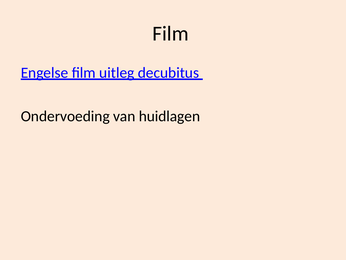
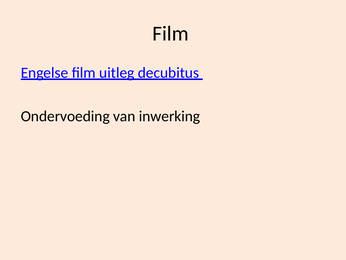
huidlagen: huidlagen -> inwerking (169, 116)
